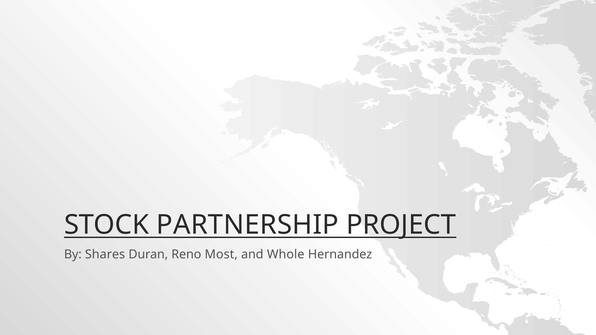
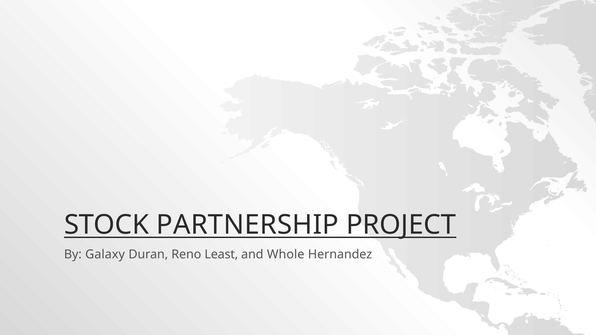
Shares: Shares -> Galaxy (105, 255)
Most: Most -> Least (221, 255)
